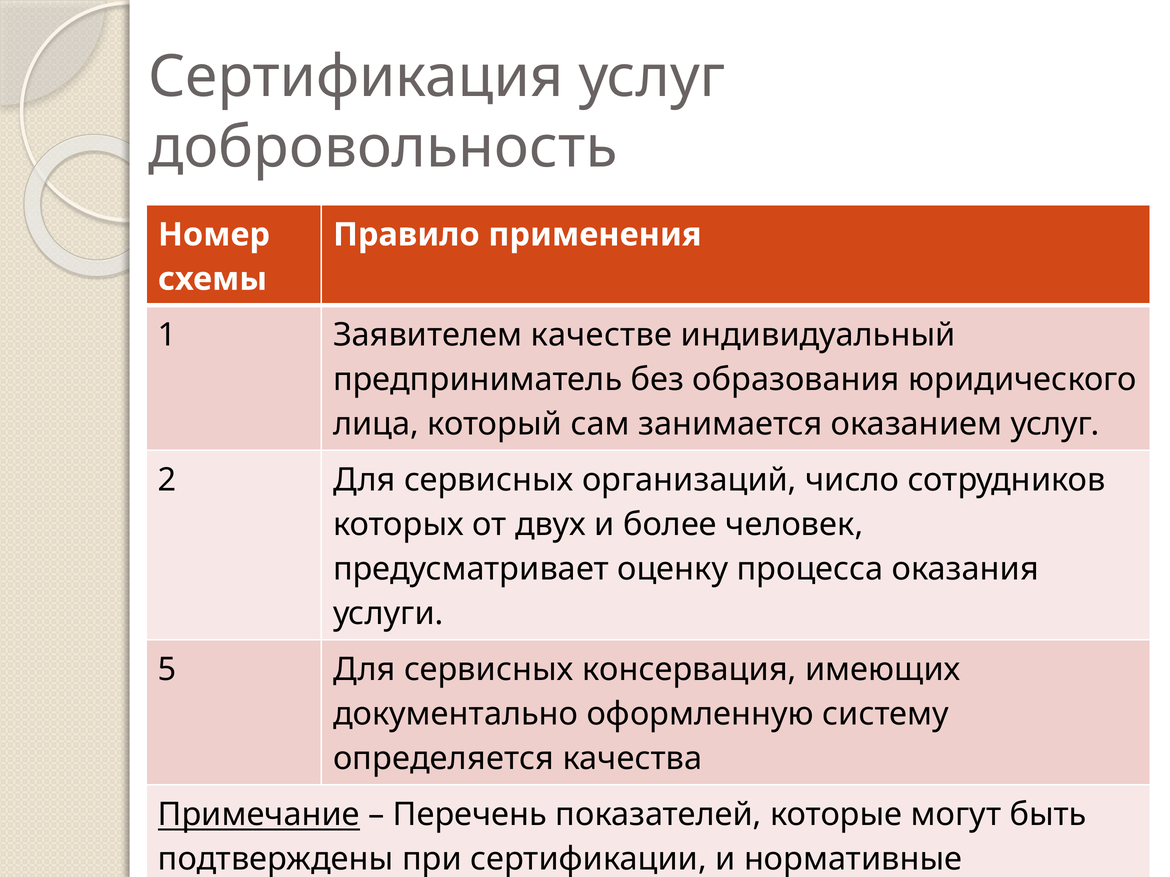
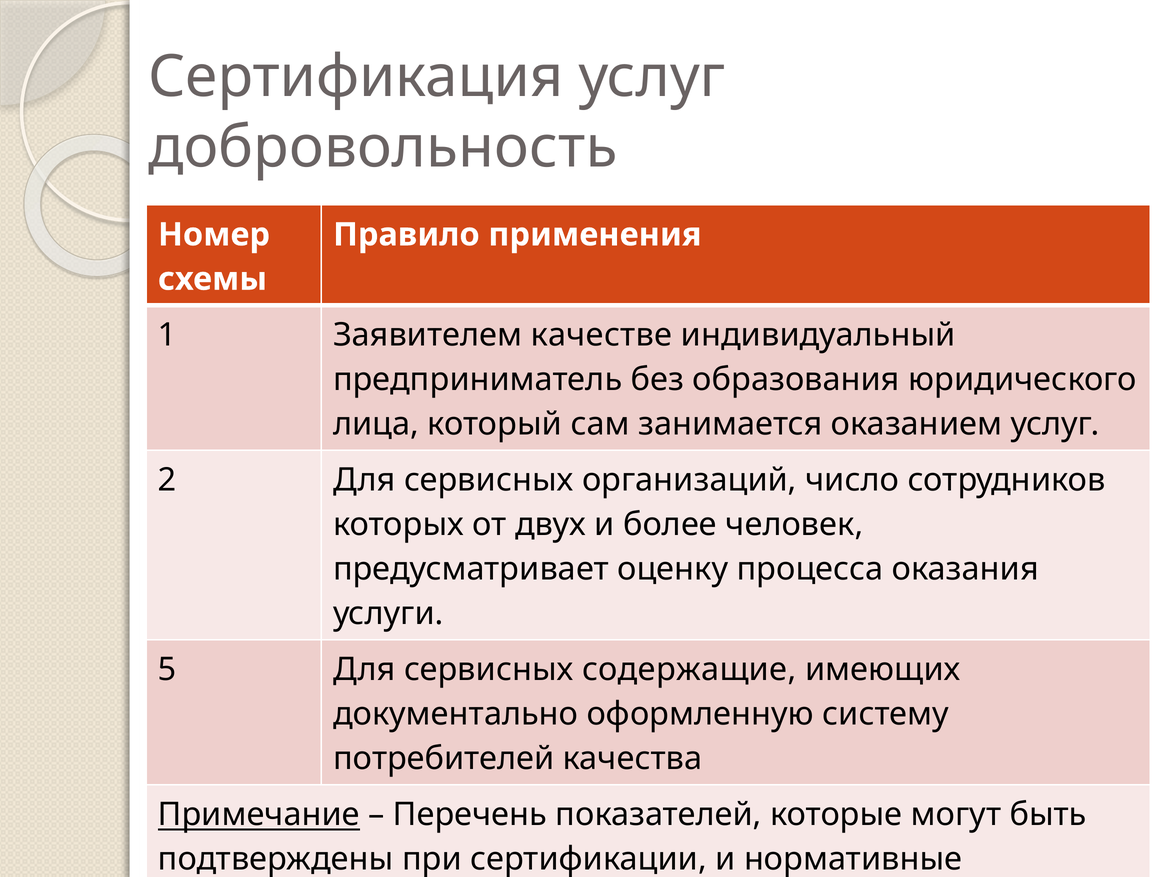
сервисных консервация: консервация -> содержащие (689, 670)
определяется: определяется -> потребителей (444, 759)
